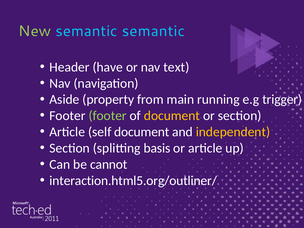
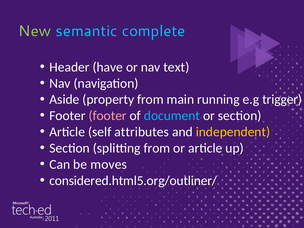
semantic semantic: semantic -> complete (154, 31)
footer colour: light green -> pink (108, 116)
document colour: yellow -> light blue (172, 116)
self document: document -> attributes (142, 132)
splitting basis: basis -> from (157, 148)
cannot: cannot -> moves (109, 164)
interaction.html5.org/outliner/: interaction.html5.org/outliner/ -> considered.html5.org/outliner/ (133, 181)
